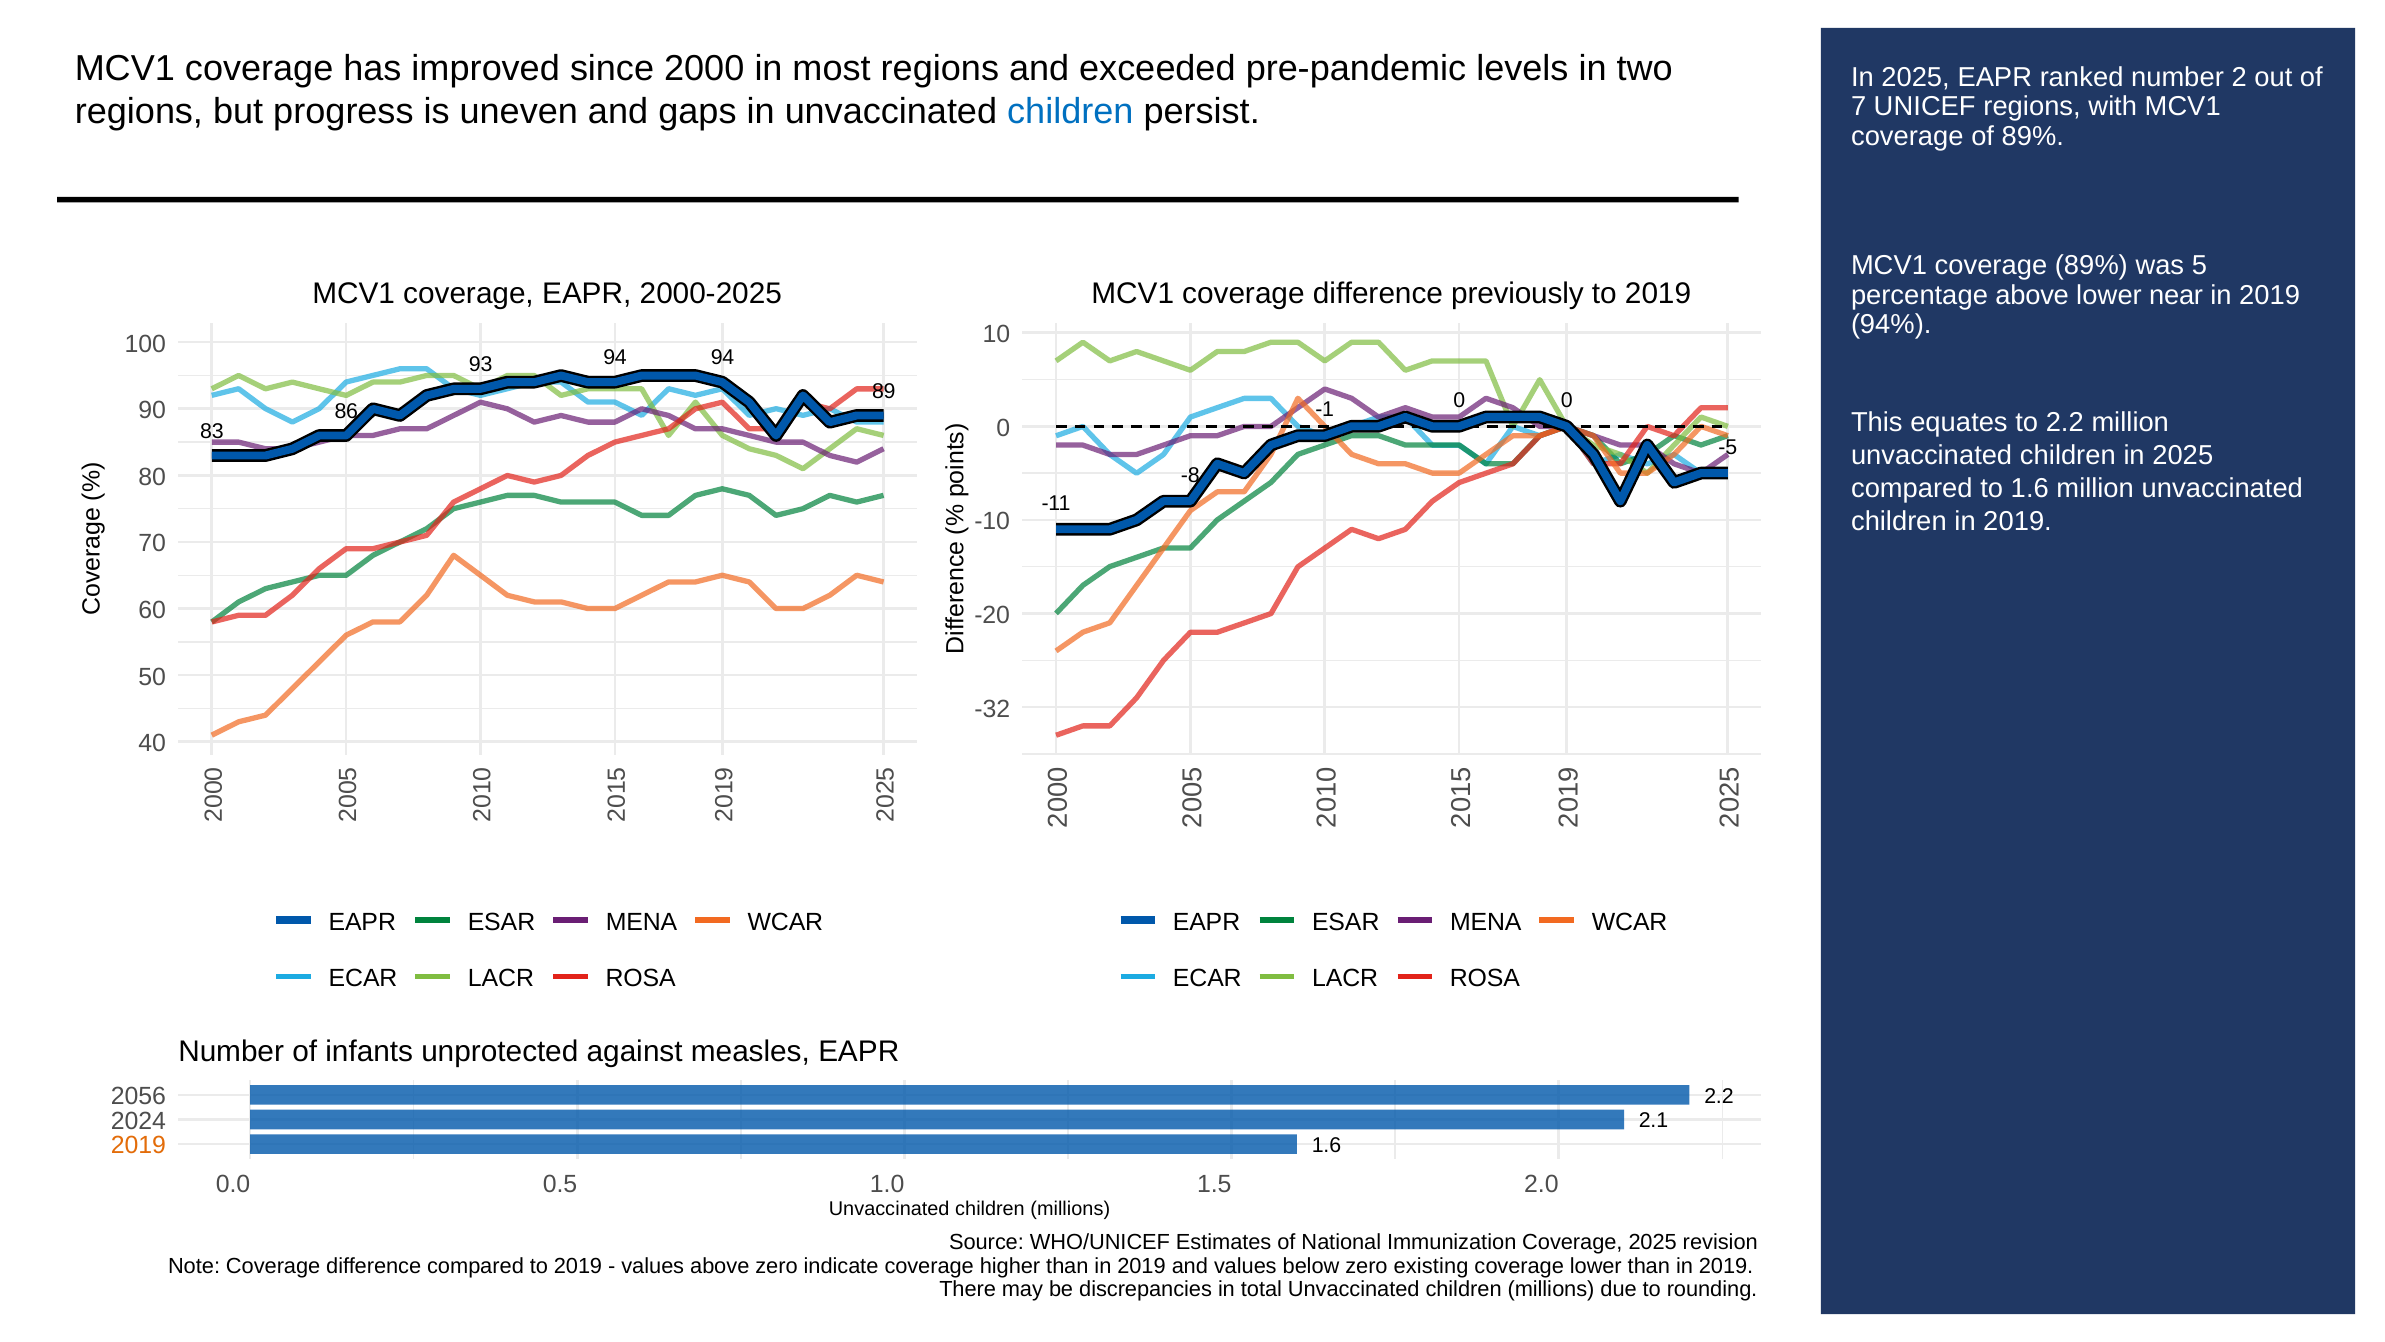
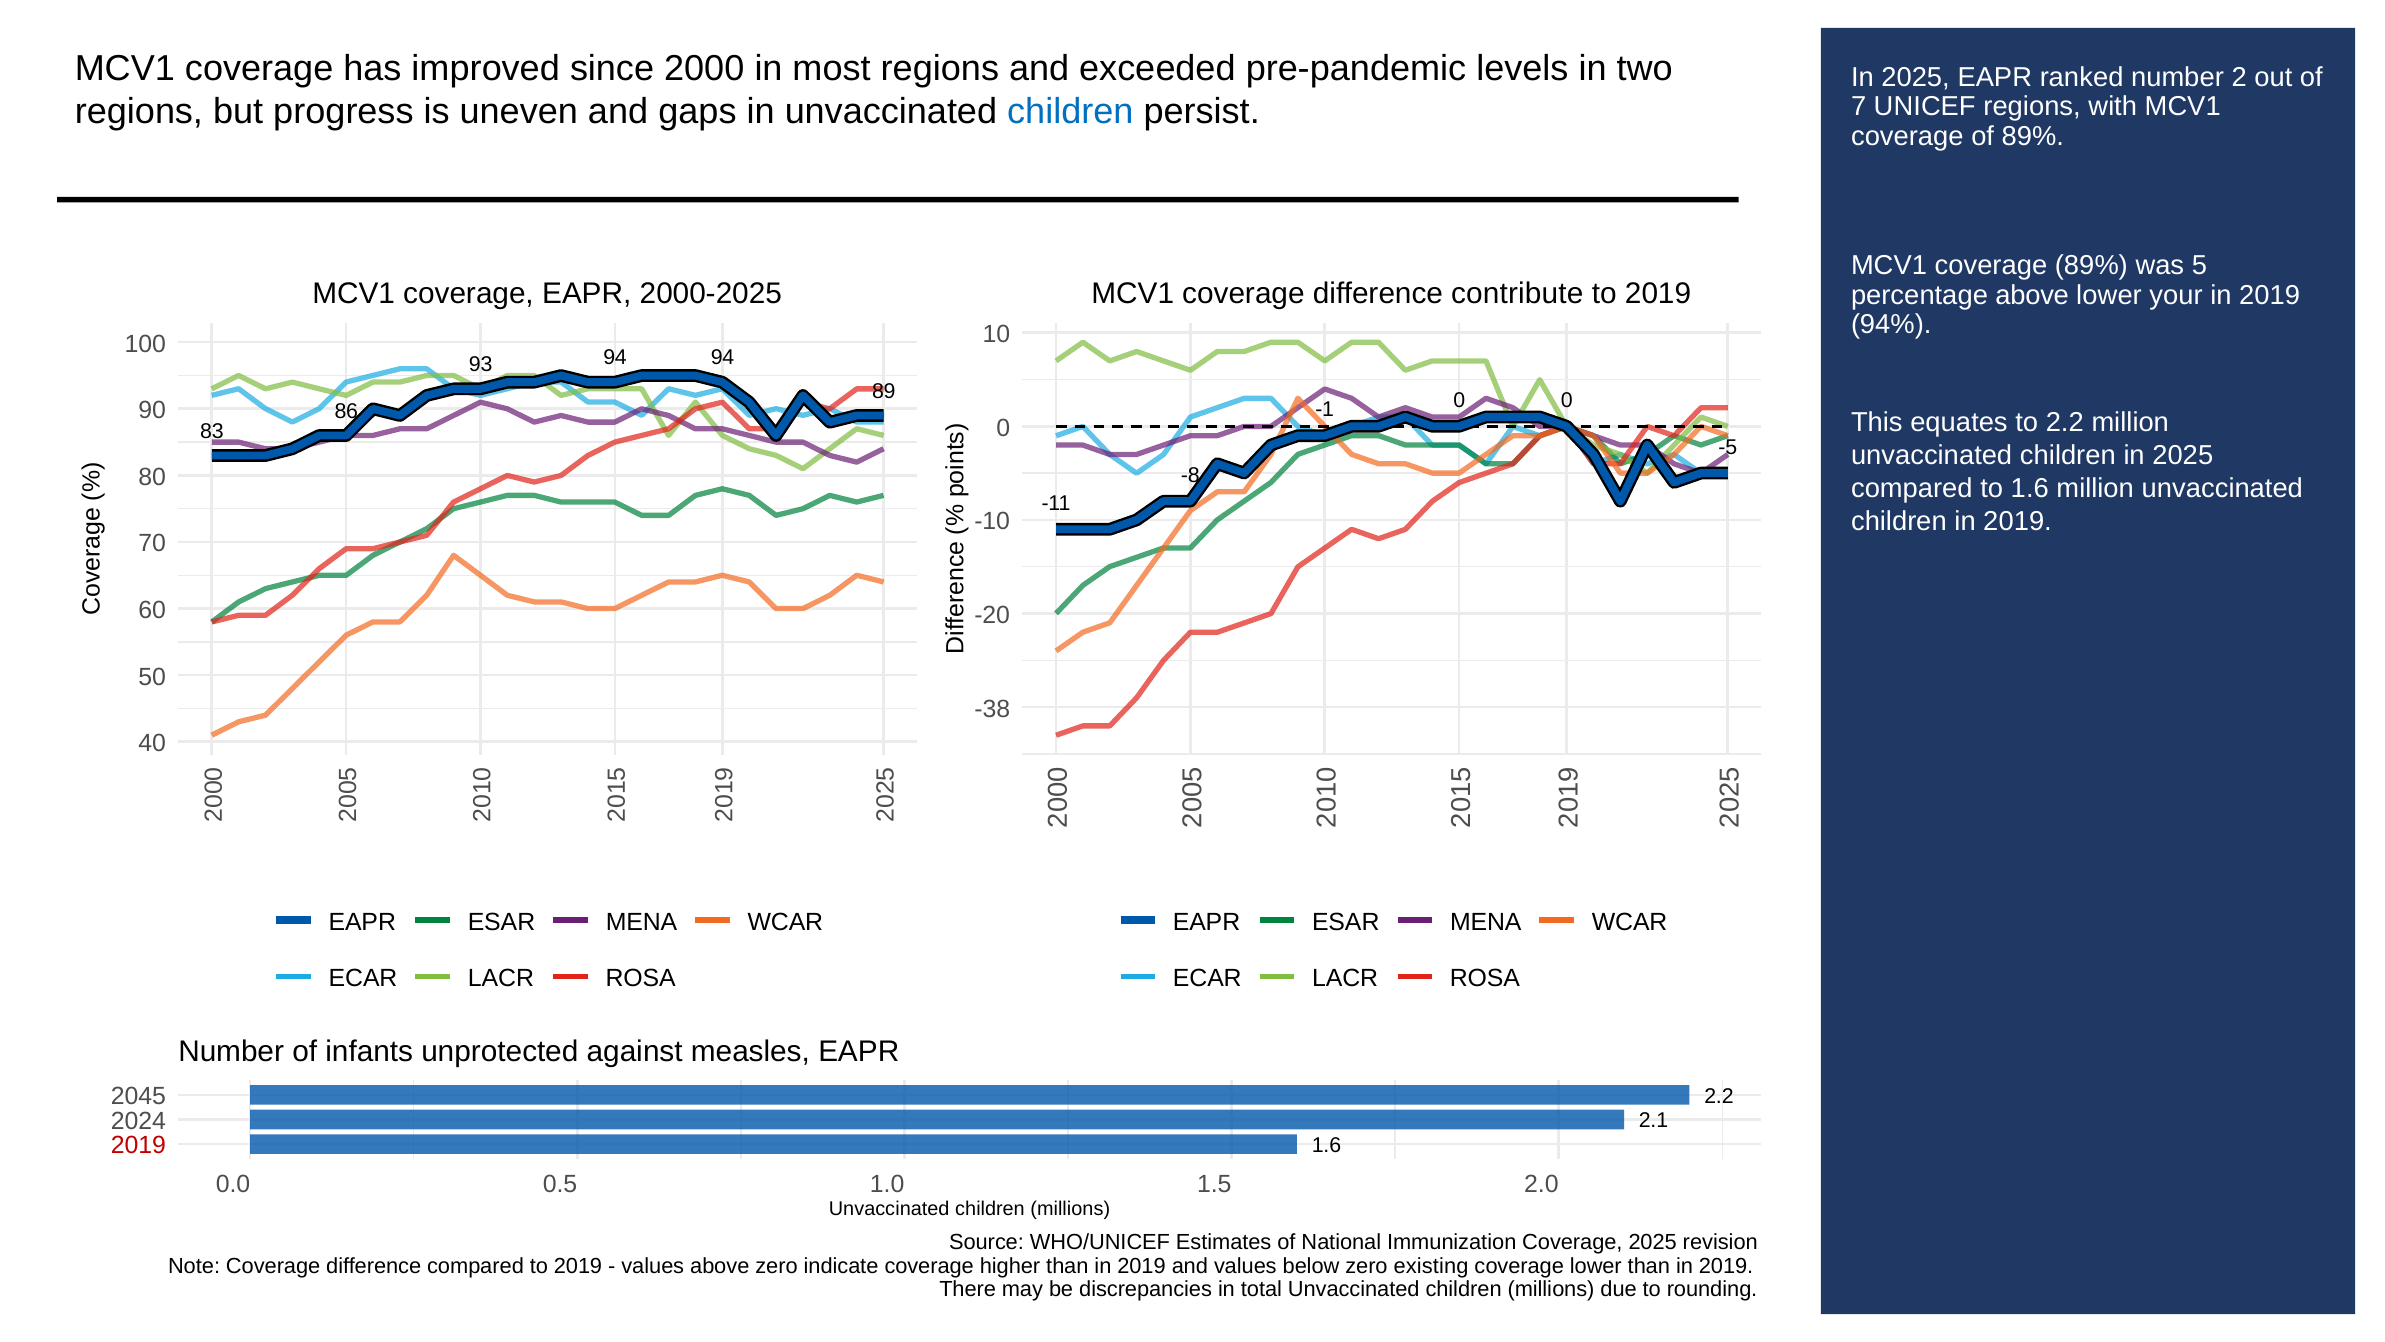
previously: previously -> contribute (1517, 294)
near: near -> your (2176, 295)
-32: -32 -> -38 (992, 709)
2056: 2056 -> 2045 (138, 1096)
2019 colour: orange -> red (138, 1145)
